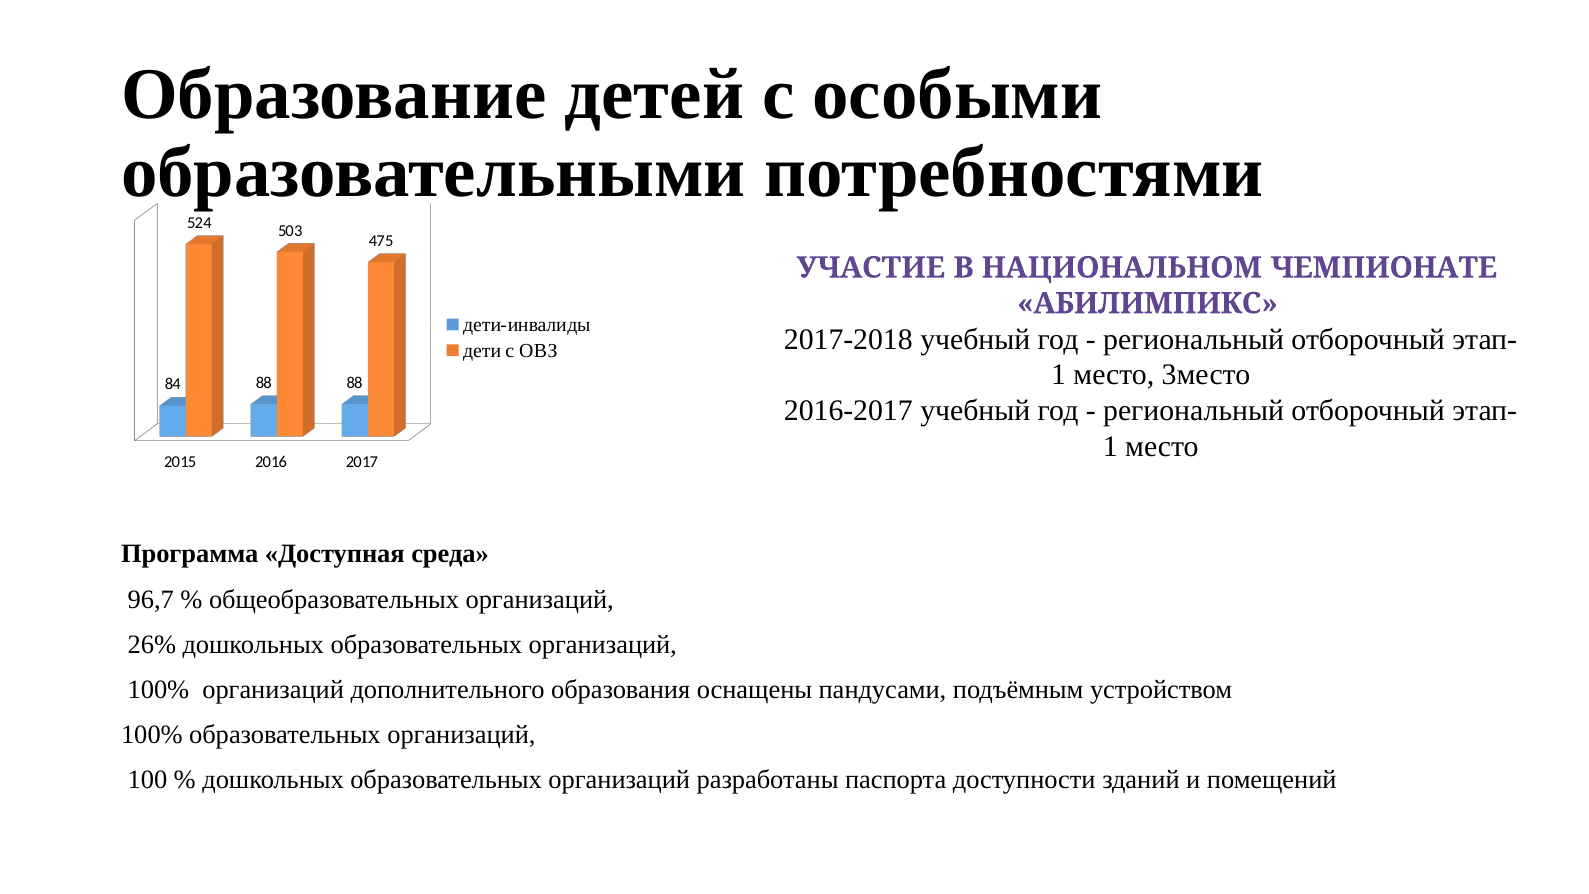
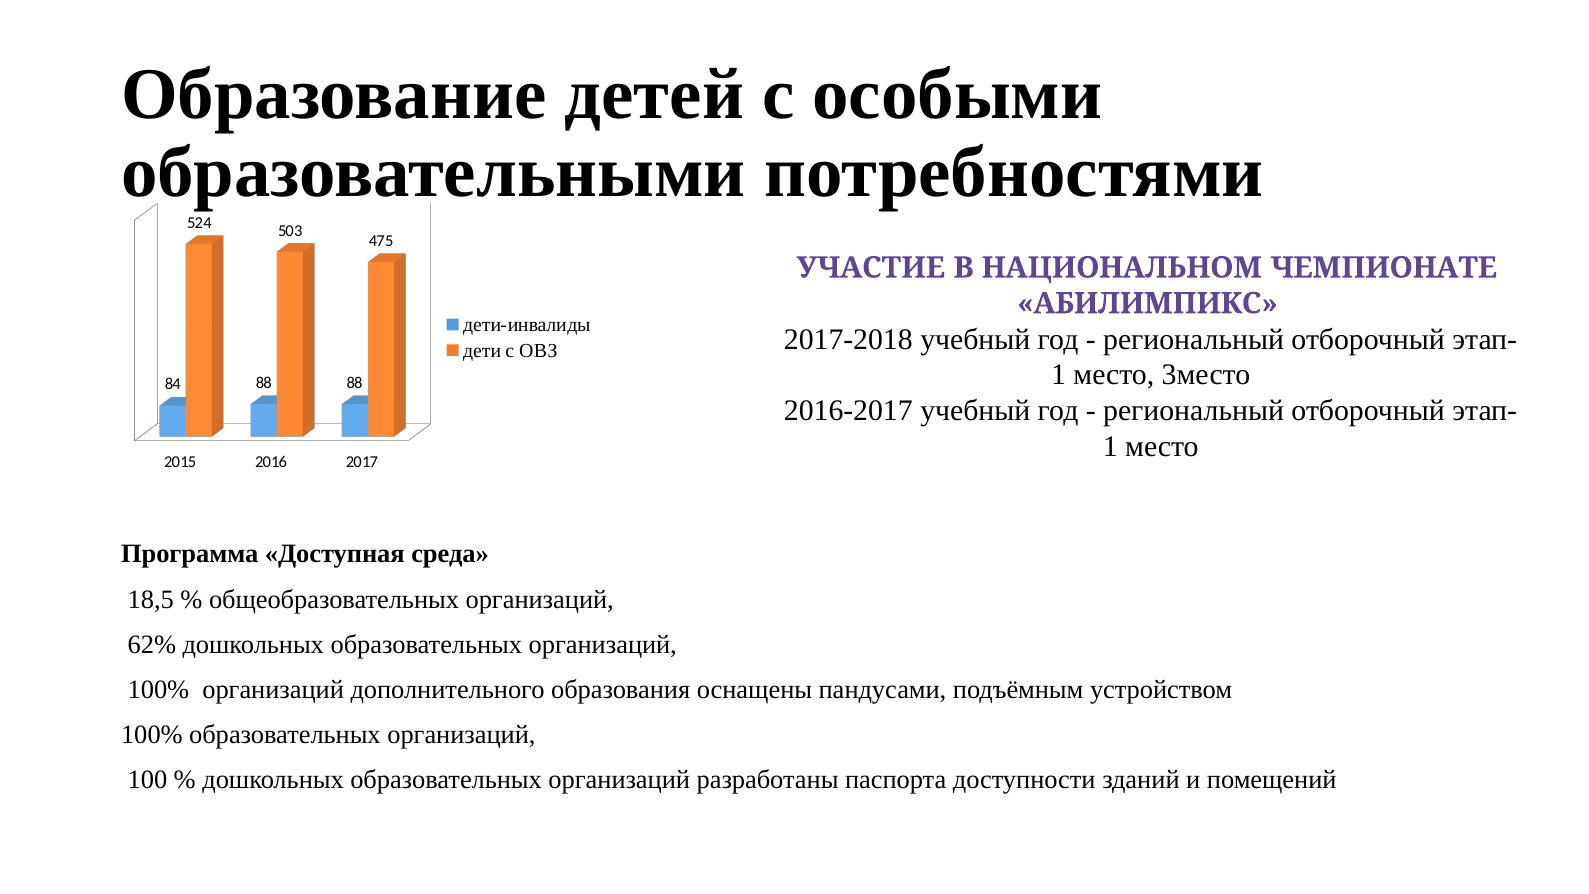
96,7: 96,7 -> 18,5 (151, 599)
26%: 26% -> 62% (152, 644)
